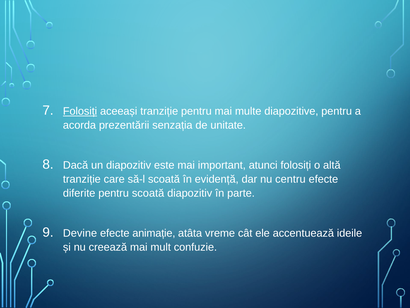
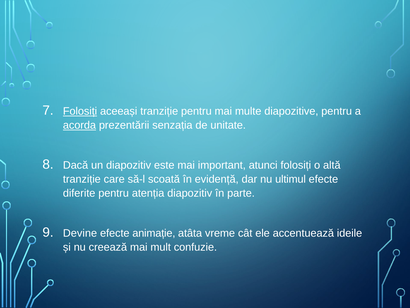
acorda underline: none -> present (79, 125)
centru: centru -> ultimul (291, 179)
pentru scoată: scoată -> atenția (148, 193)
